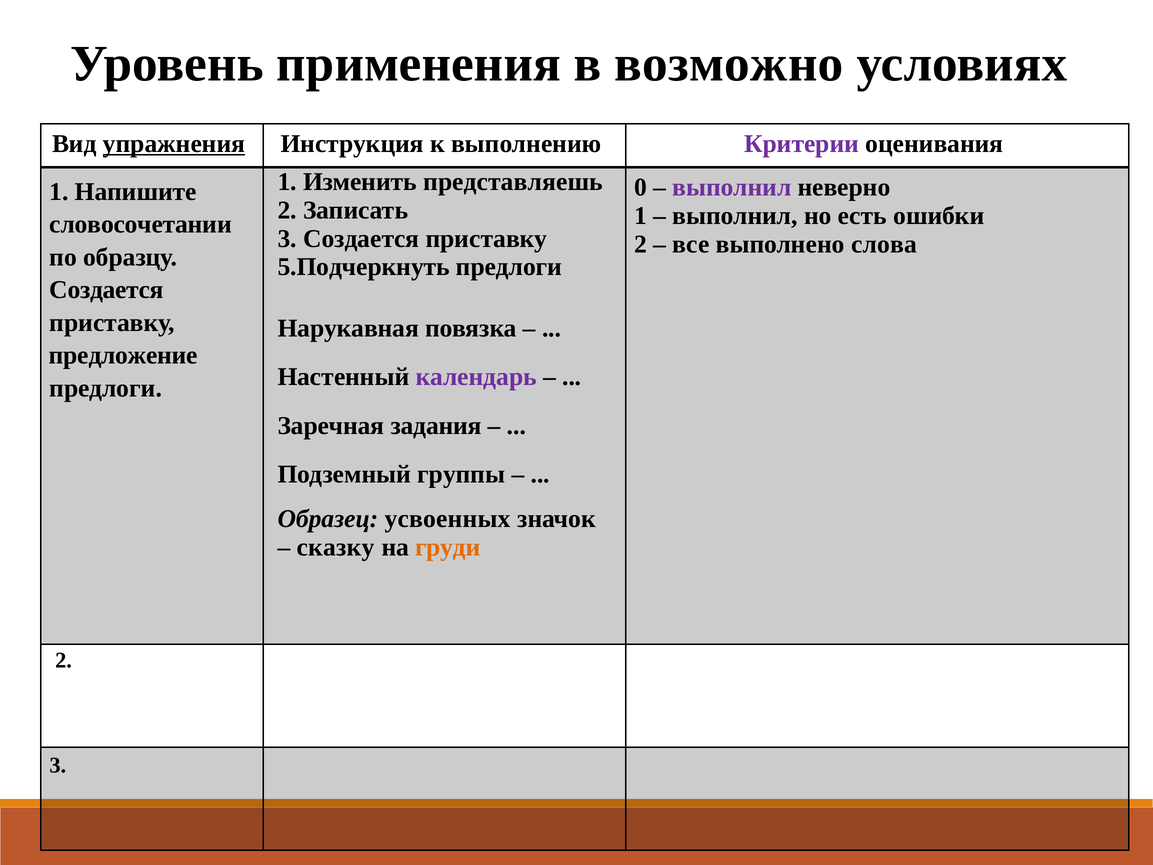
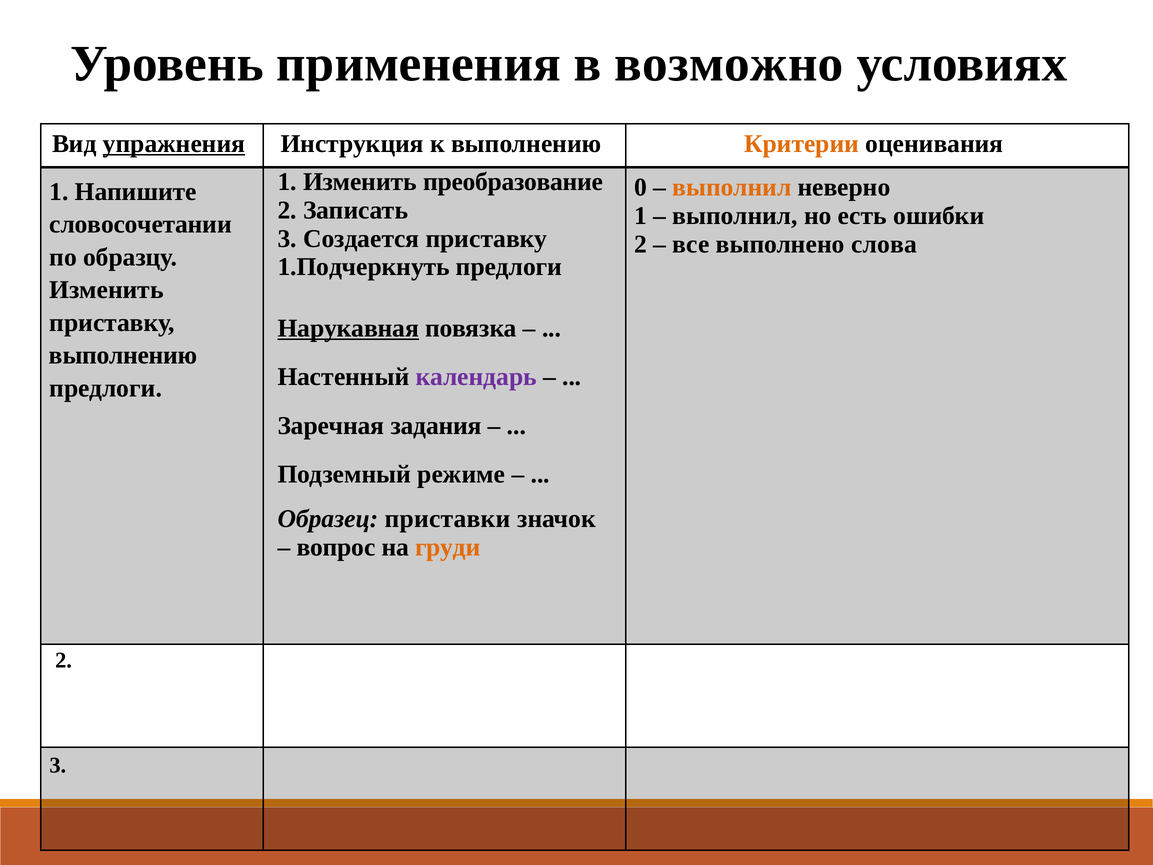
Критерии colour: purple -> orange (802, 144)
представляешь: представляешь -> преобразование (513, 182)
выполнил colour: purple -> orange (732, 187)
5.Подчеркнуть: 5.Подчеркнуть -> 1.Подчеркнуть (364, 267)
Создается: Создается -> Изменить (106, 290)
Нарукавная underline: none -> present (348, 328)
предложение: предложение -> выполнению (123, 355)
группы: группы -> режиме (461, 474)
усвоенных: усвоенных -> приставки (448, 519)
сказку: сказку -> вопрос (336, 547)
